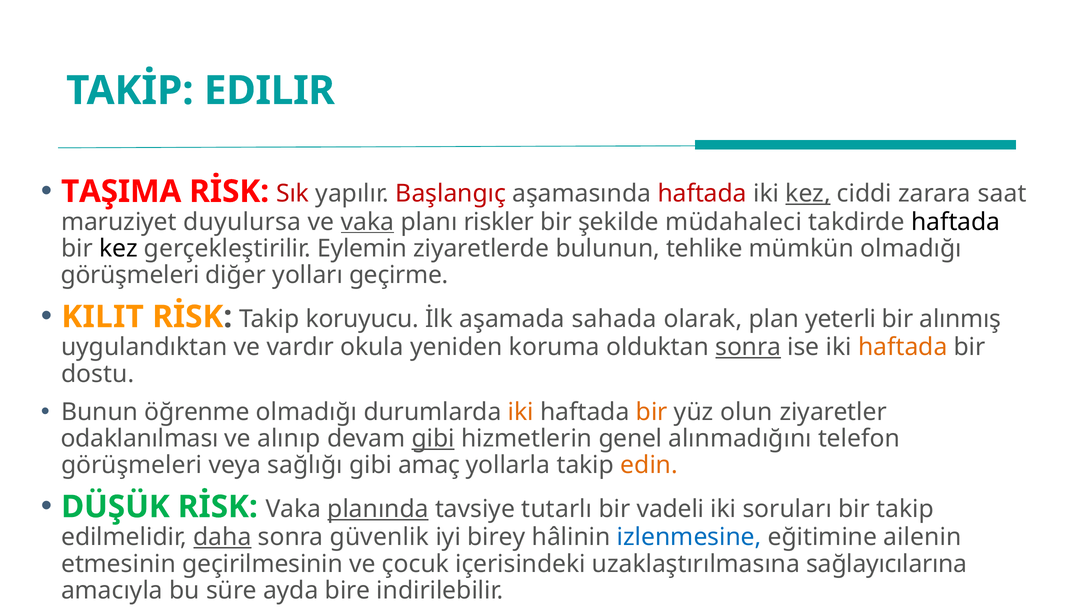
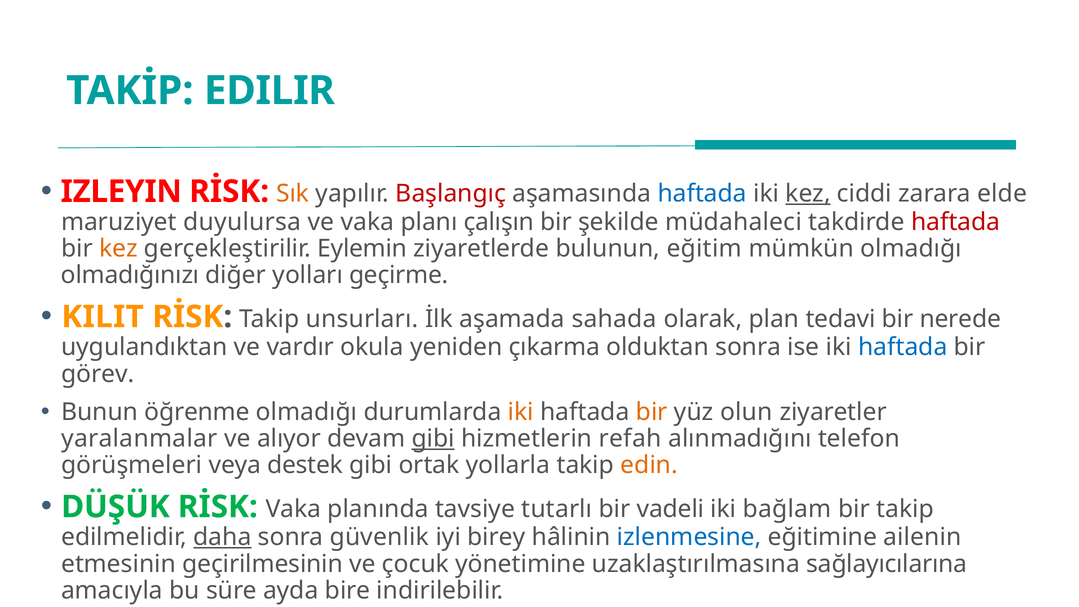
TAŞIMA: TAŞIMA -> IZLEYIN (121, 191)
Sık colour: red -> orange (293, 194)
haftada colour: red -> blue (702, 194)
saat: saat -> elde (1002, 194)
vaka underline: present -> none (367, 222)
riskler: riskler -> çalışın (499, 222)
haftada colour: black -> red (956, 222)
kez colour: black -> orange (118, 249)
tehlike: tehlike -> eğitim (704, 249)
görüşmeleri: görüşmeleri -> olmadığınızı (130, 275)
koruyucu: koruyucu -> unsurları (362, 319)
yeterli: yeterli -> tedavi (841, 319)
alınmış: alınmış -> nerede (960, 319)
koruma: koruma -> çıkarma (554, 347)
sonra underline: present -> none (748, 347)
haftada colour: orange -> blue (903, 347)
dostu: dostu -> görev (98, 374)
odaklanılması: odaklanılması -> yaralanmalar (139, 439)
alınıp: alınıp -> alıyor (289, 439)
genel: genel -> refah (630, 439)
sağlığı: sağlığı -> destek (305, 465)
amaç: amaç -> ortak (429, 465)
planında underline: present -> none (378, 509)
soruları: soruları -> bağlam (787, 509)
içerisindeki: içerisindeki -> yönetimine (520, 564)
